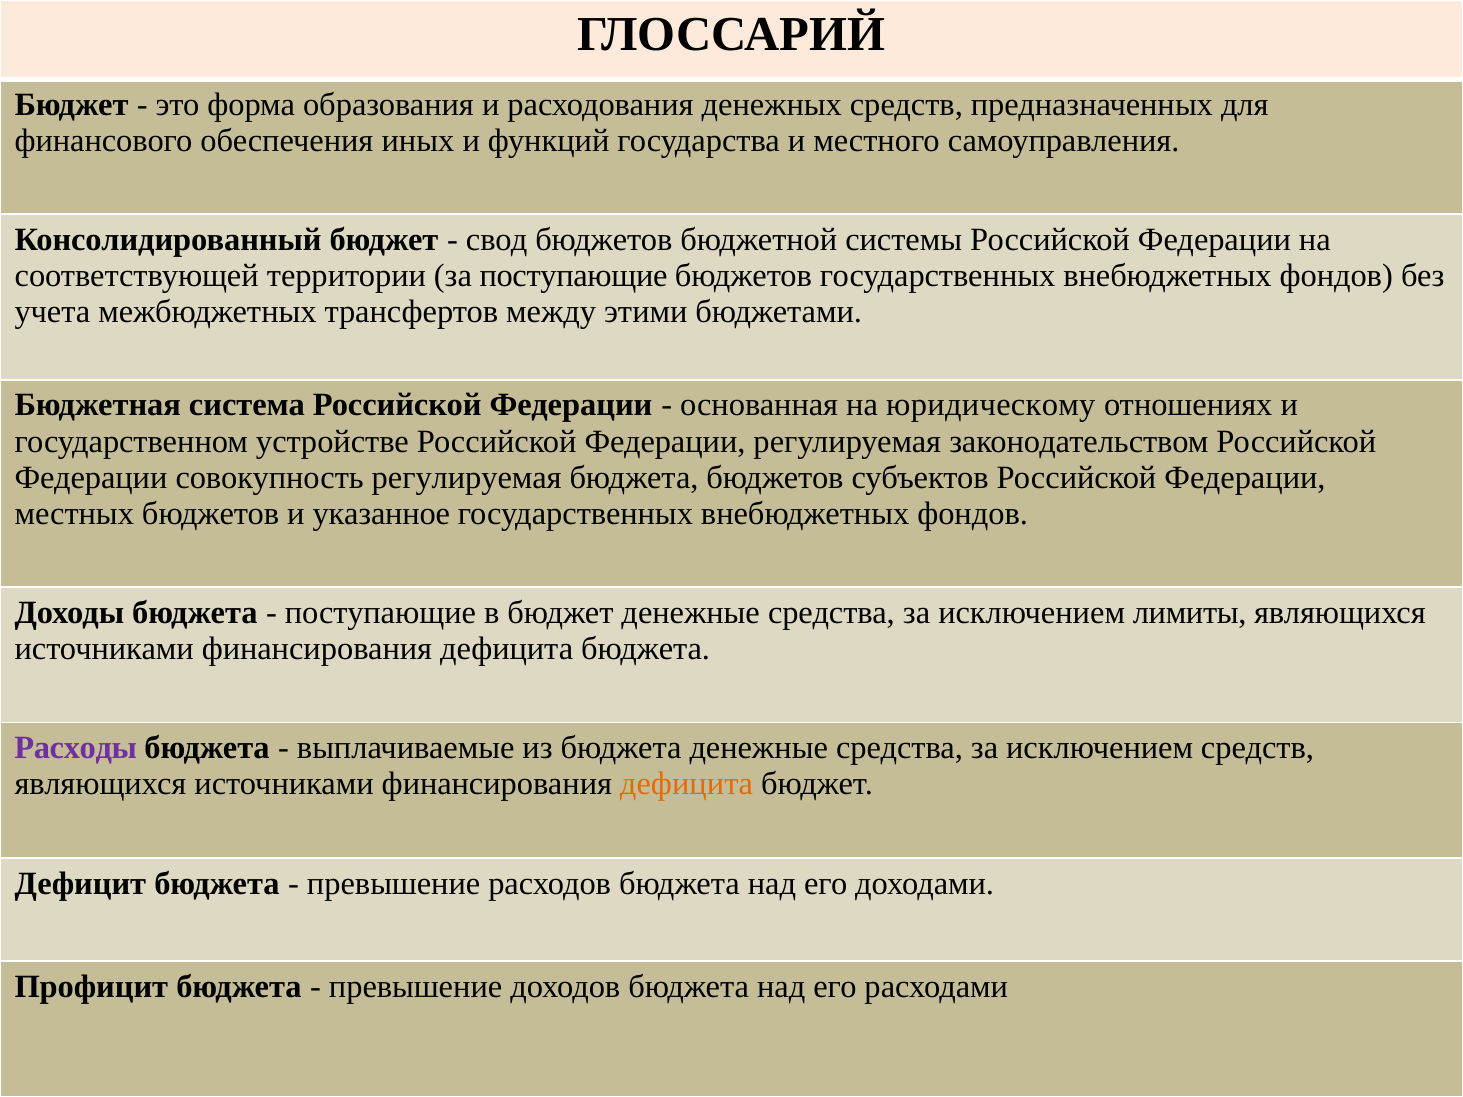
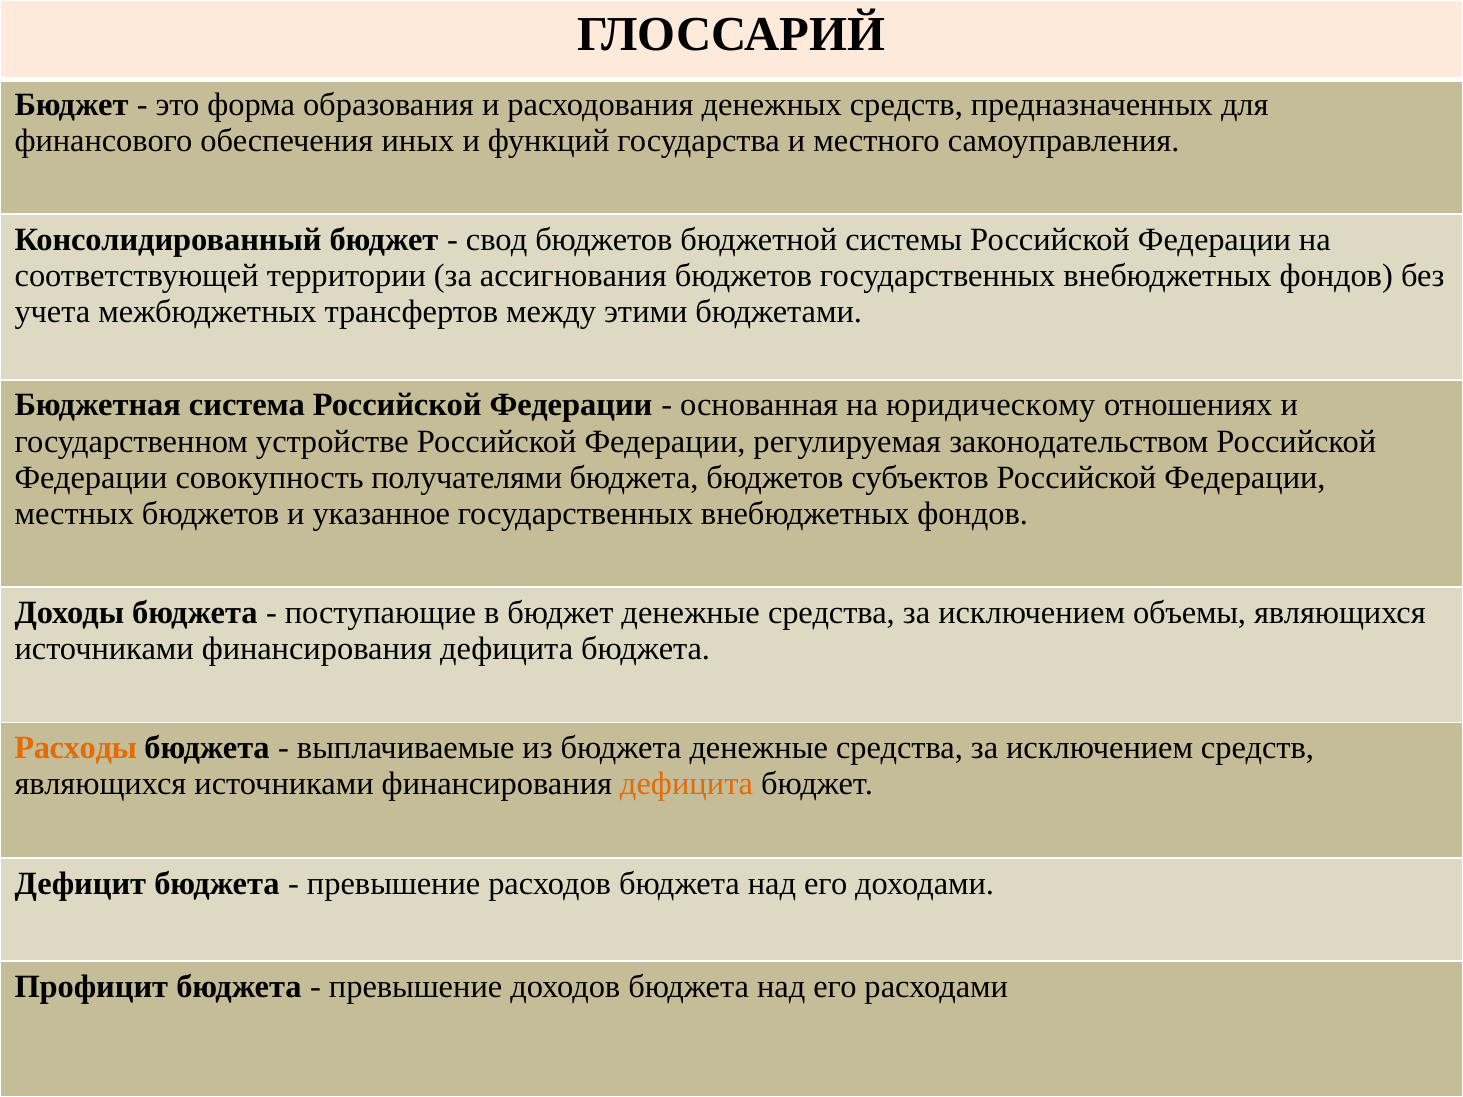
за поступающие: поступающие -> ассигнования (573, 275)
совокупность регулируемая: регулируемая -> получателями (467, 478)
лимиты: лимиты -> объемы (1190, 613)
Расходы colour: purple -> orange (76, 748)
